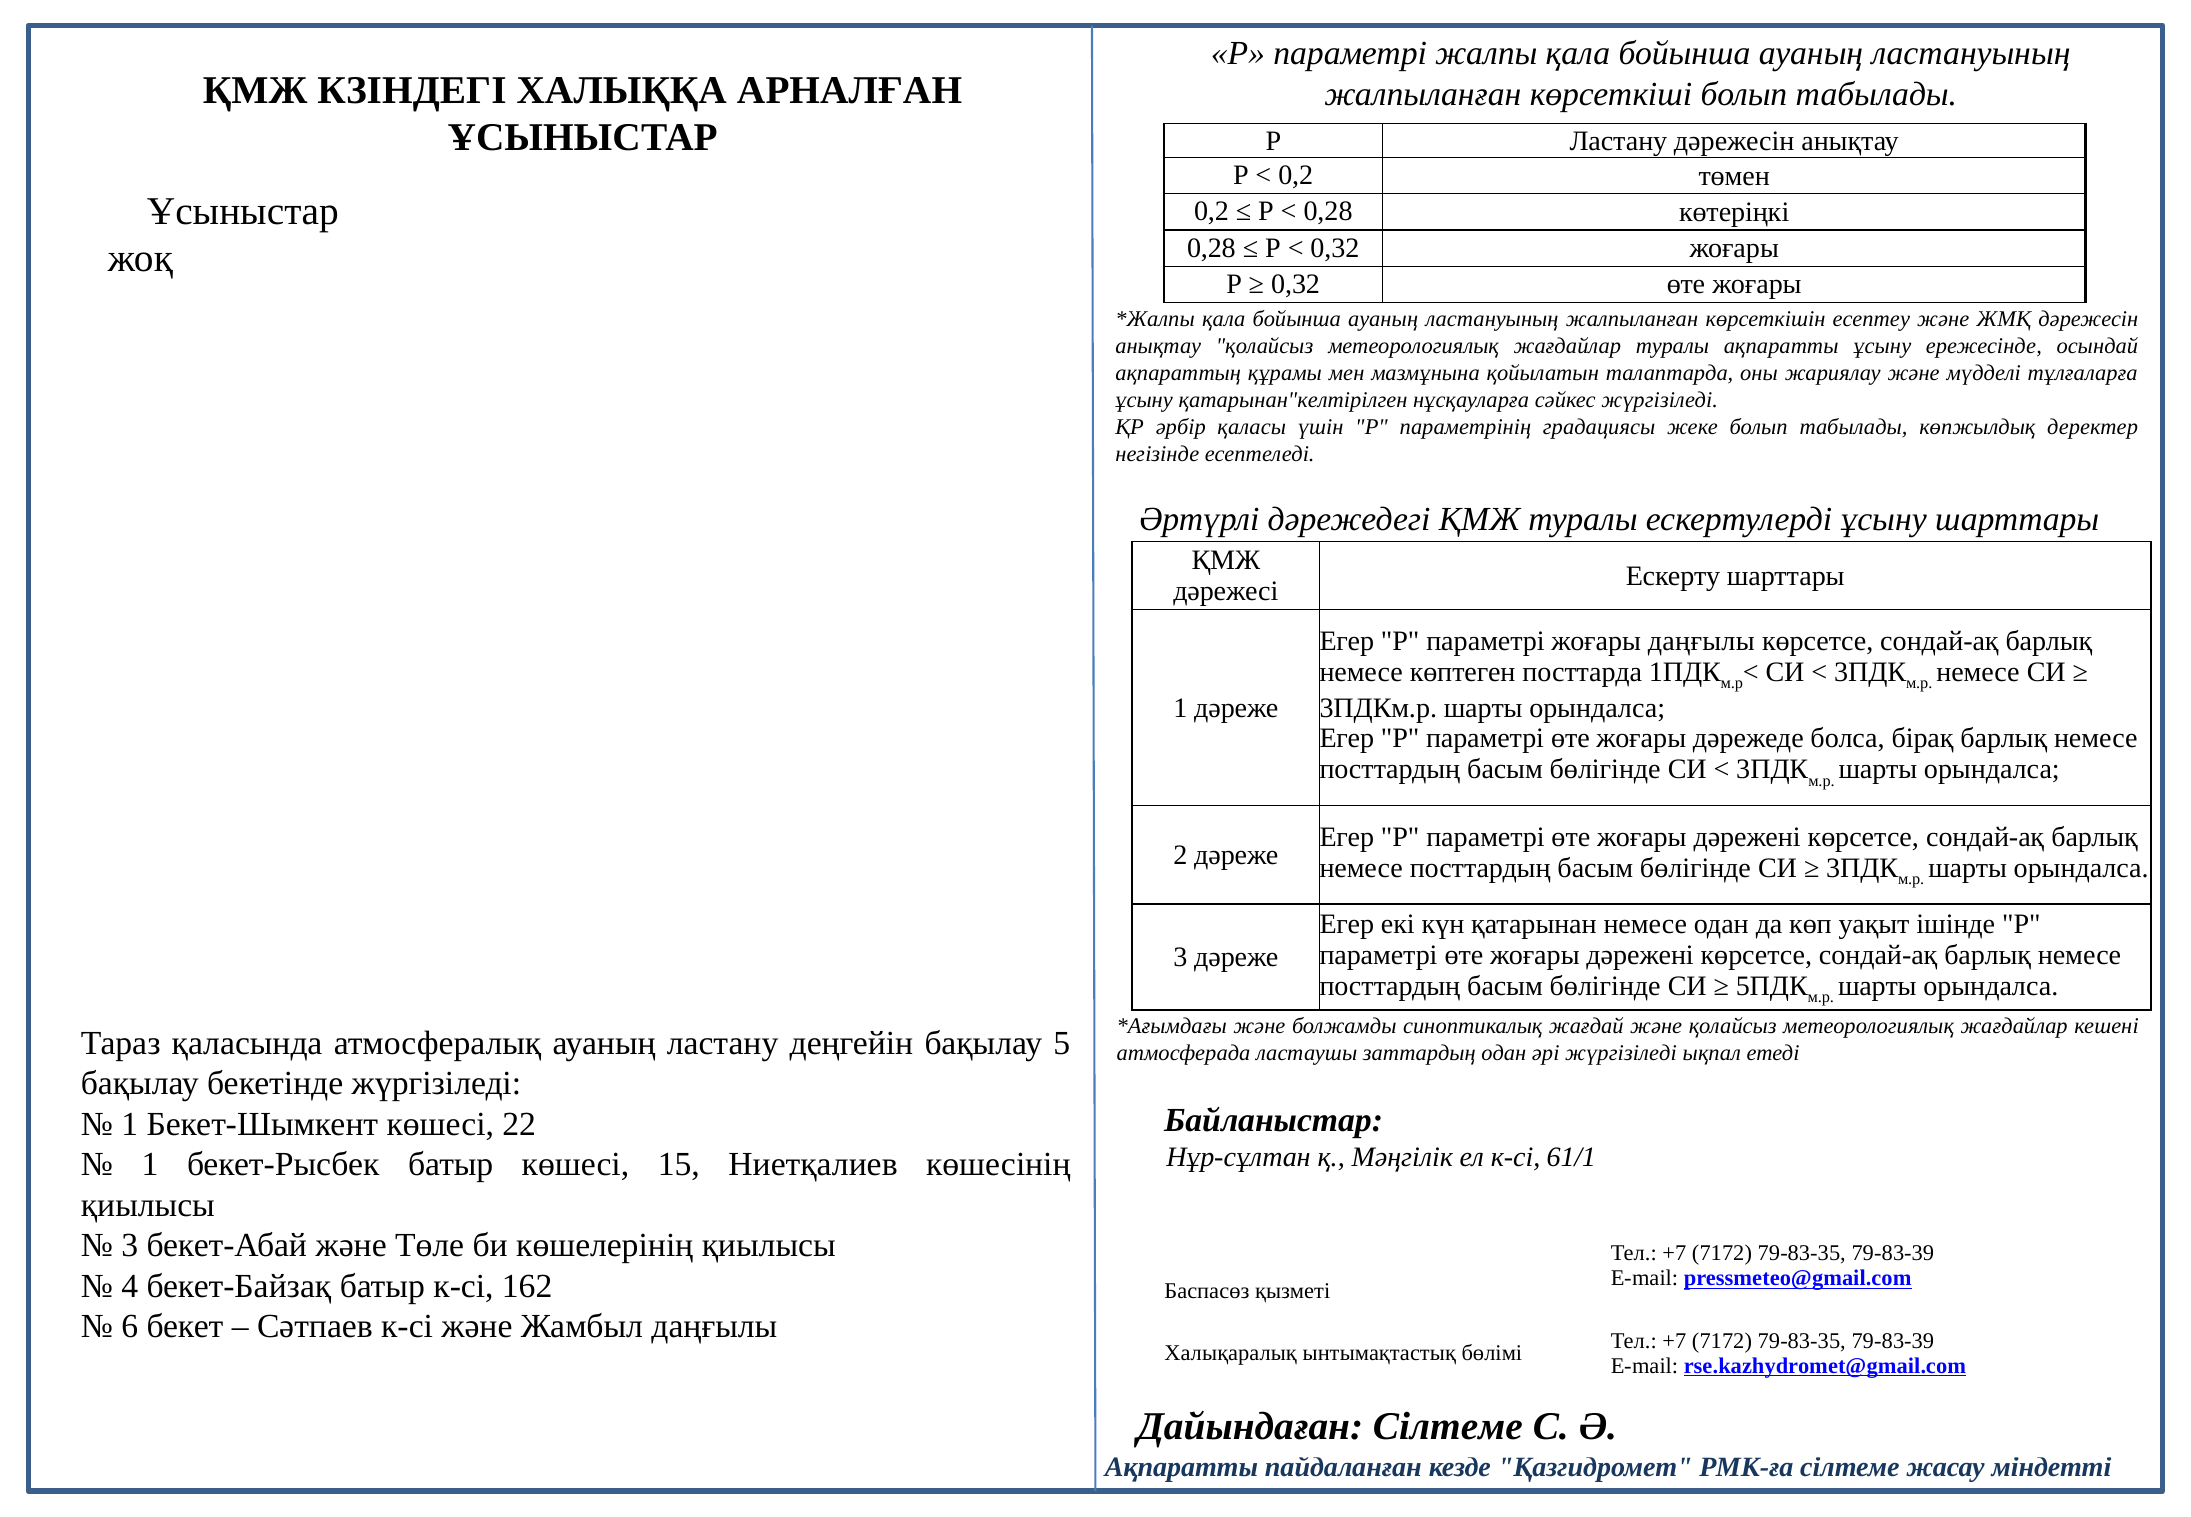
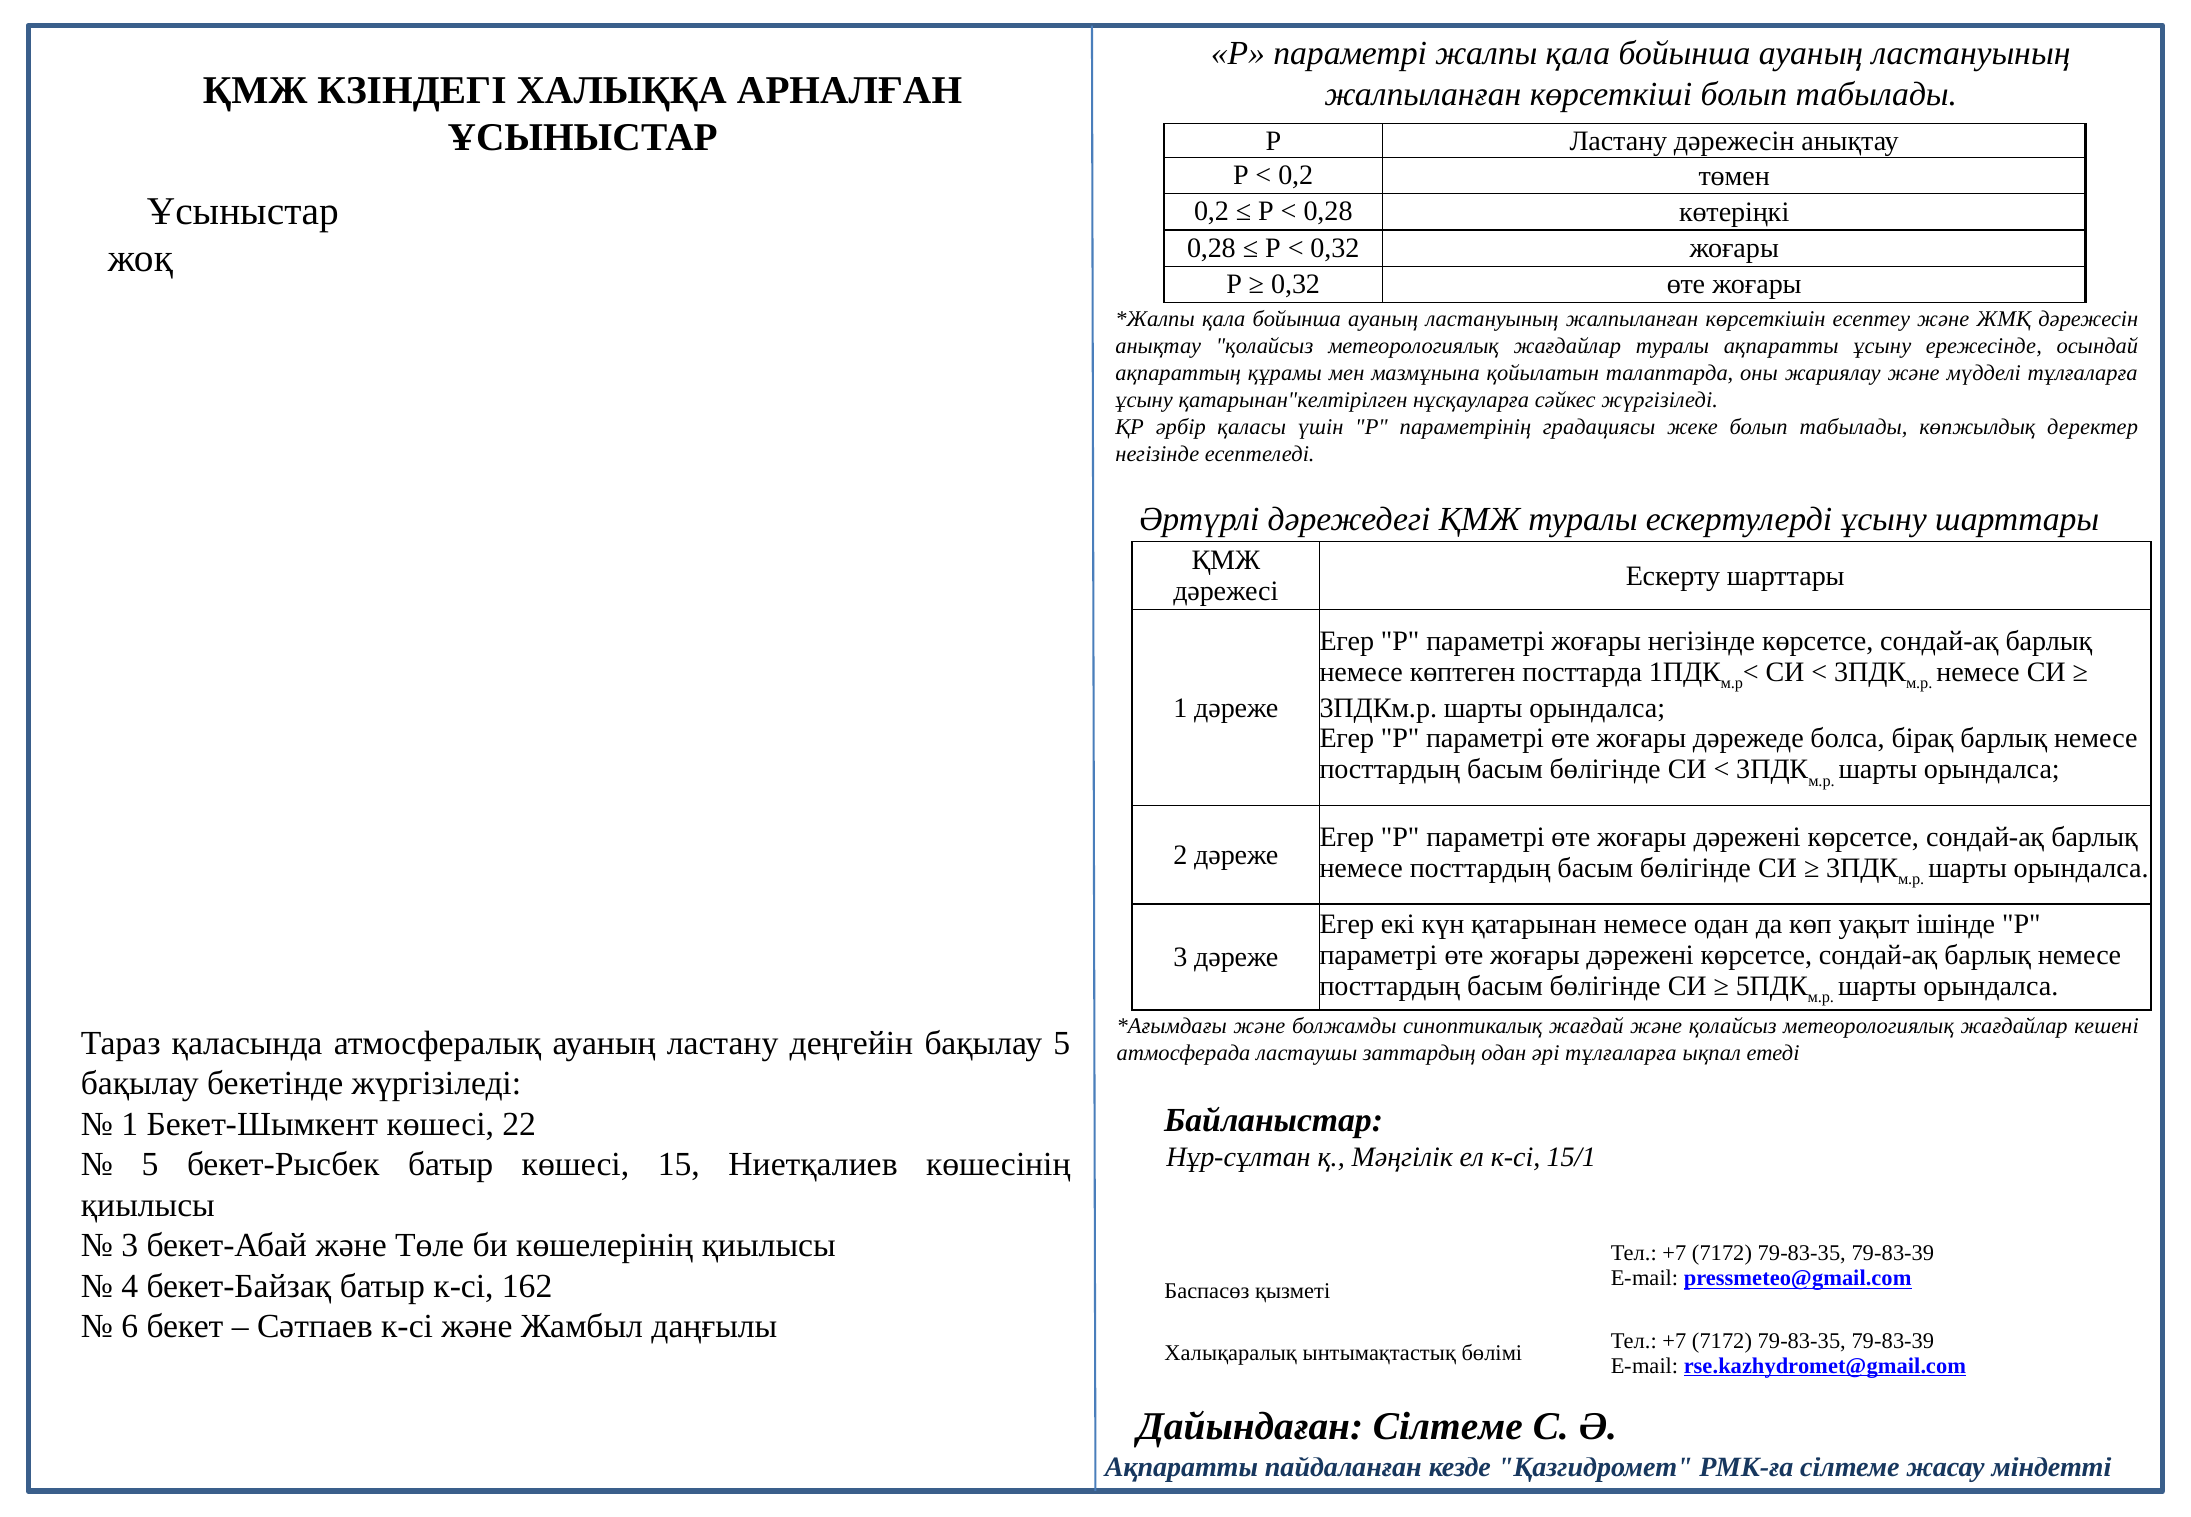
жоғары даңғылы: даңғылы -> негізінде (1701, 641)
әрі жүргізіледі: жүргізіледі -> тұлғаларға (1621, 1053)
61/1: 61/1 -> 15/1 (1571, 1157)
1: 1 -> 5 (150, 1164)
